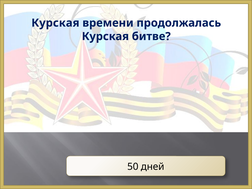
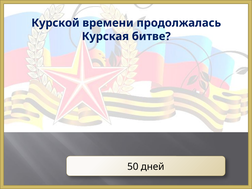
Курская: Курская -> Курской (55, 23)
